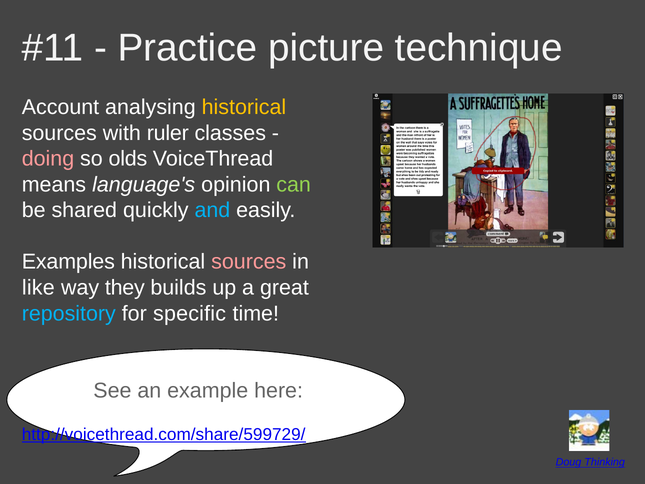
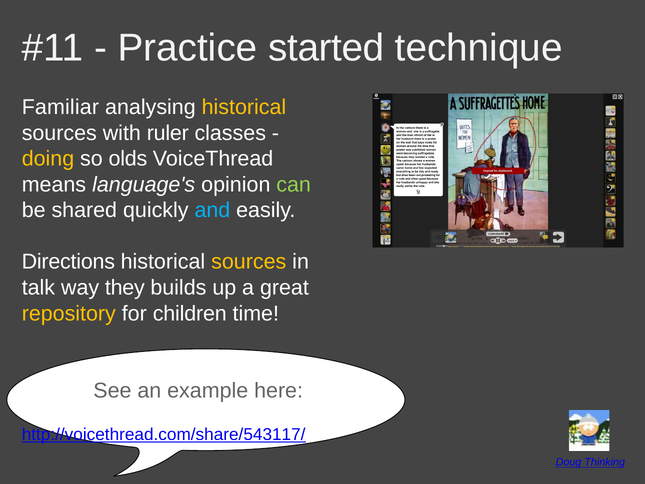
picture: picture -> started (326, 48)
Account: Account -> Familiar (60, 107)
doing colour: pink -> yellow (48, 159)
Examples: Examples -> Directions (68, 262)
sources colour: pink -> yellow (249, 262)
like: like -> talk (38, 288)
repository colour: light blue -> yellow (69, 313)
specific: specific -> children (190, 313)
http://voicethread.com/share/599729/: http://voicethread.com/share/599729/ -> http://voicethread.com/share/543117/ (164, 434)
